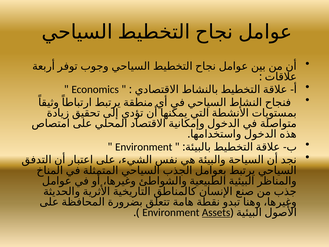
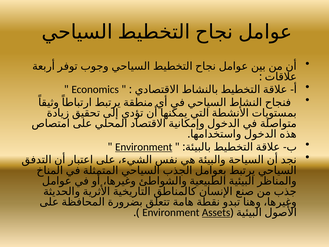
Environment underline: none -> present (144, 147)
